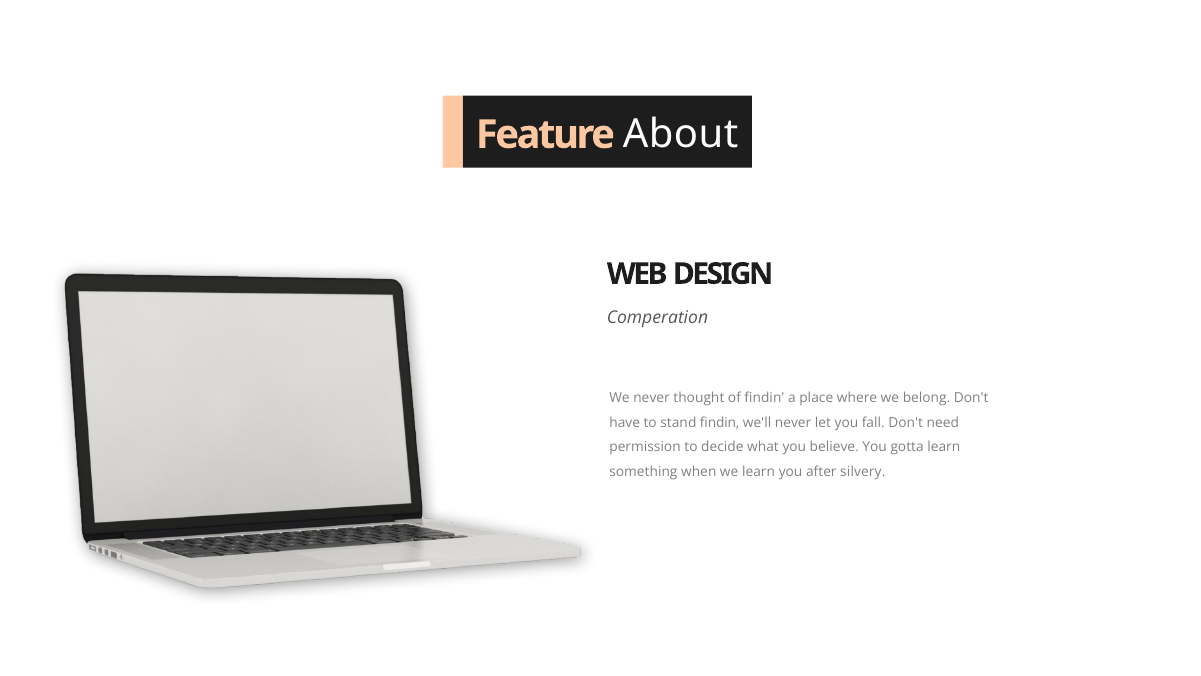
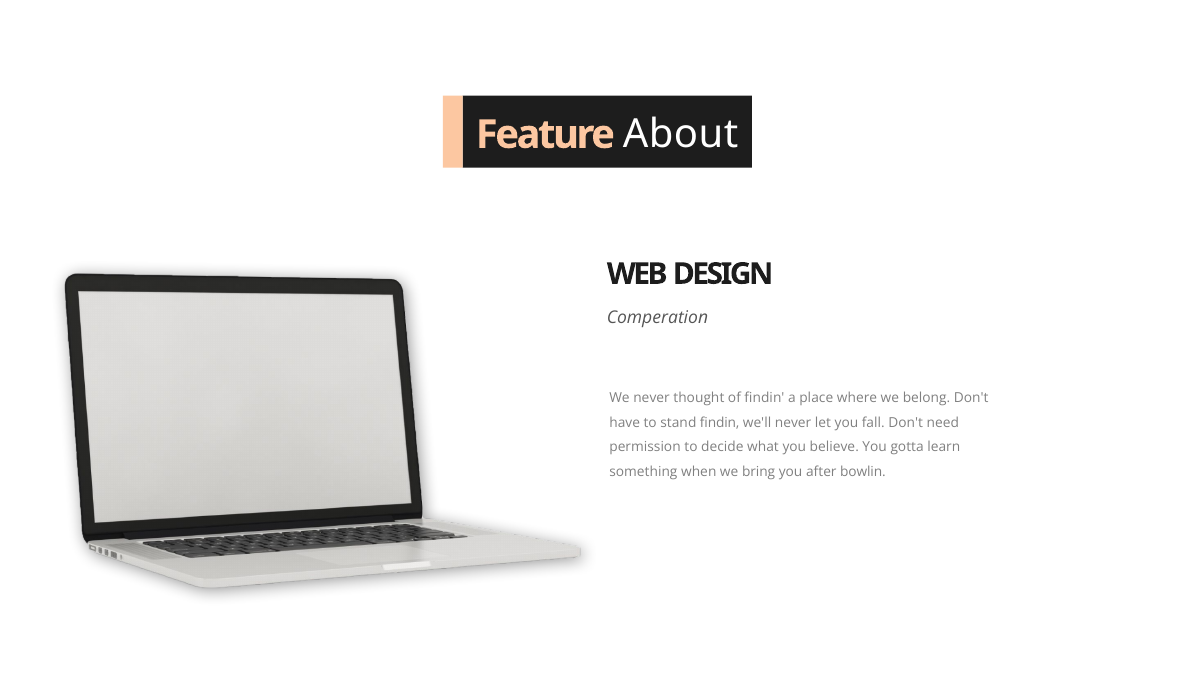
we learn: learn -> bring (759, 472)
silvery: silvery -> bowlin (863, 472)
